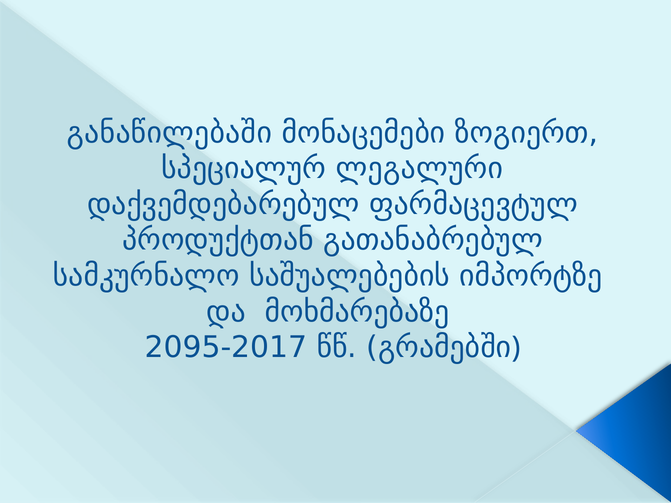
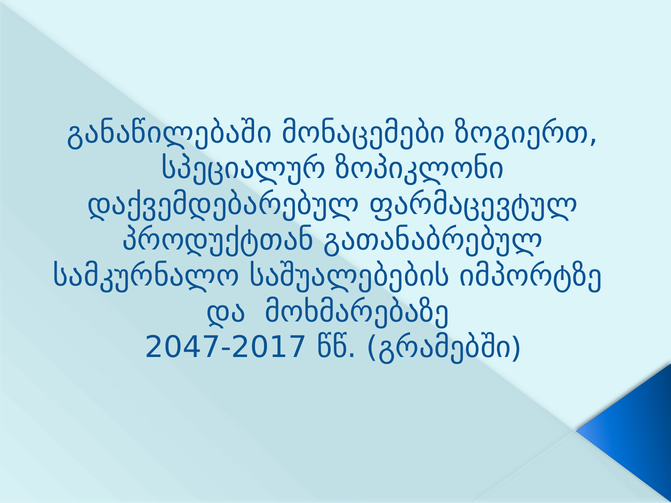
ლეგალური: ლეგალური -> ზოპიკლონი (420, 169)
2095-2017: 2095-2017 -> 2047-2017 (226, 348)
